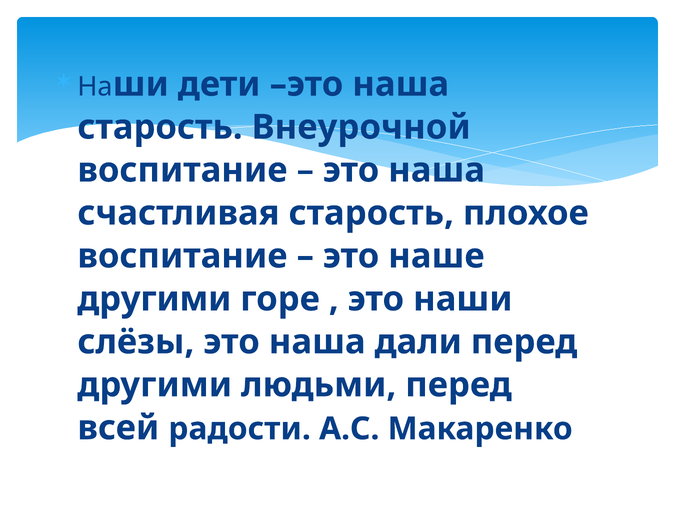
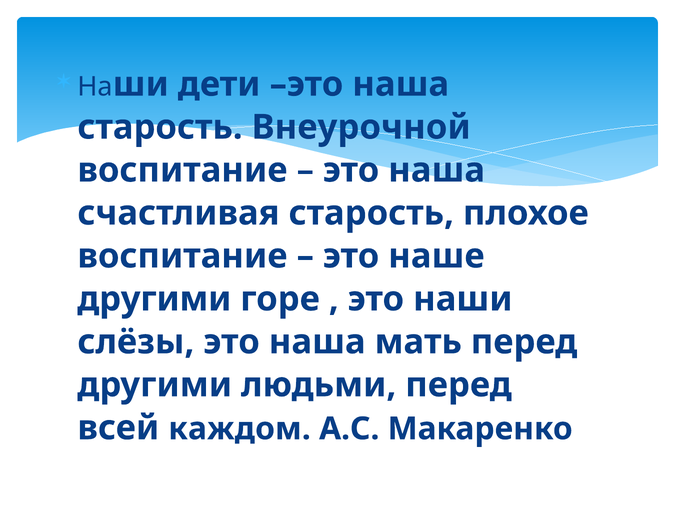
дали: дали -> мать (418, 342)
радости: радости -> каждом (239, 429)
